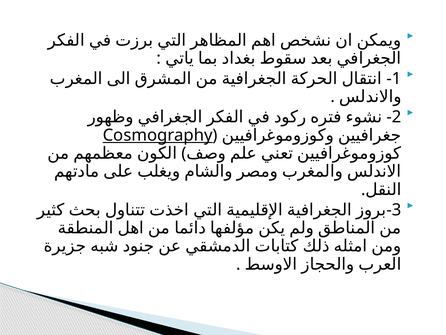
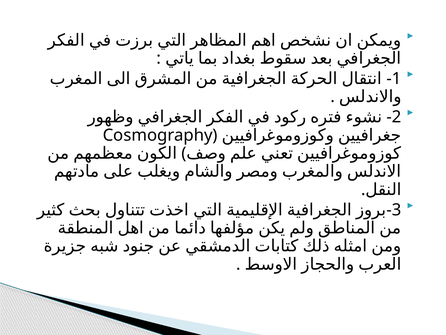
Cosmography underline: present -> none (158, 135)
